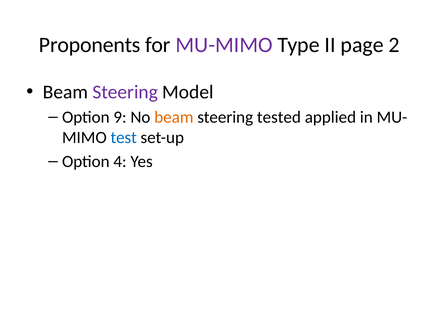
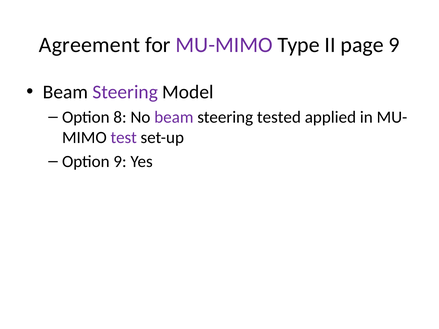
Proponents: Proponents -> Agreement (89, 45)
page 2: 2 -> 9 (394, 45)
9: 9 -> 8 (120, 117)
beam colour: orange -> purple (174, 117)
test colour: blue -> purple (124, 138)
Option 4: 4 -> 9 (120, 162)
